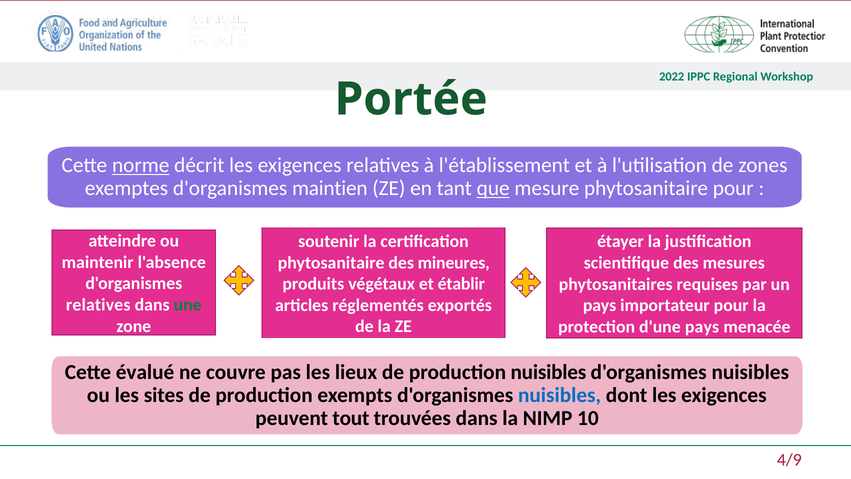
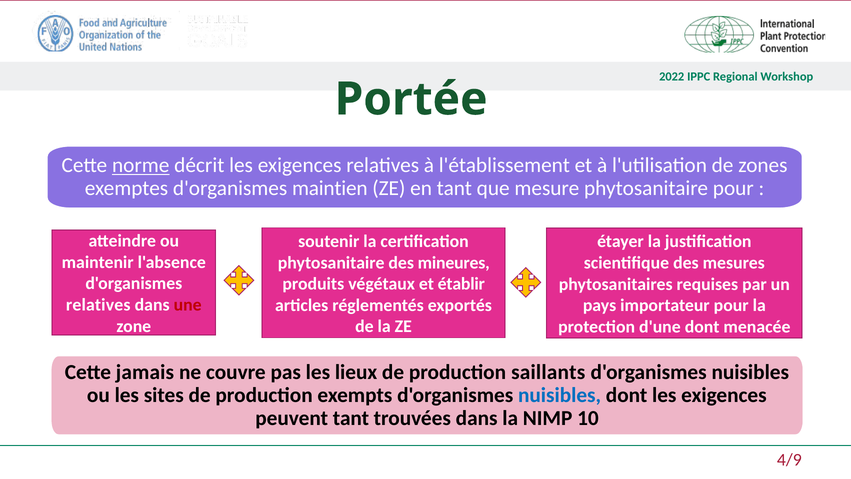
que underline: present -> none (493, 188)
une colour: green -> red (188, 305)
d'une pays: pays -> dont (702, 327)
évalué: évalué -> jamais (145, 372)
production nuisibles: nuisibles -> saillants (548, 372)
peuvent tout: tout -> tant (351, 418)
